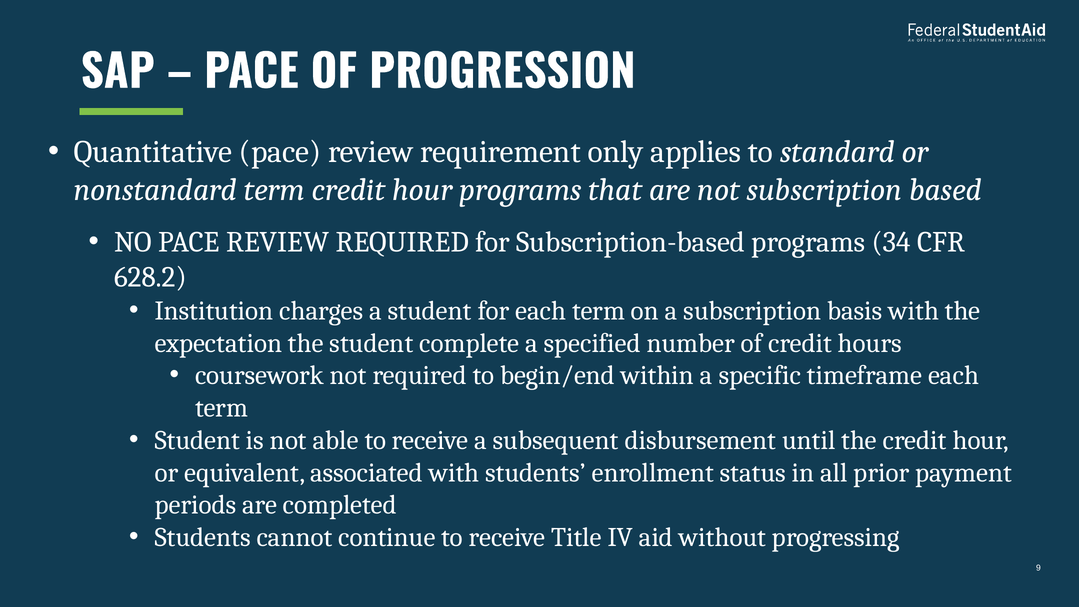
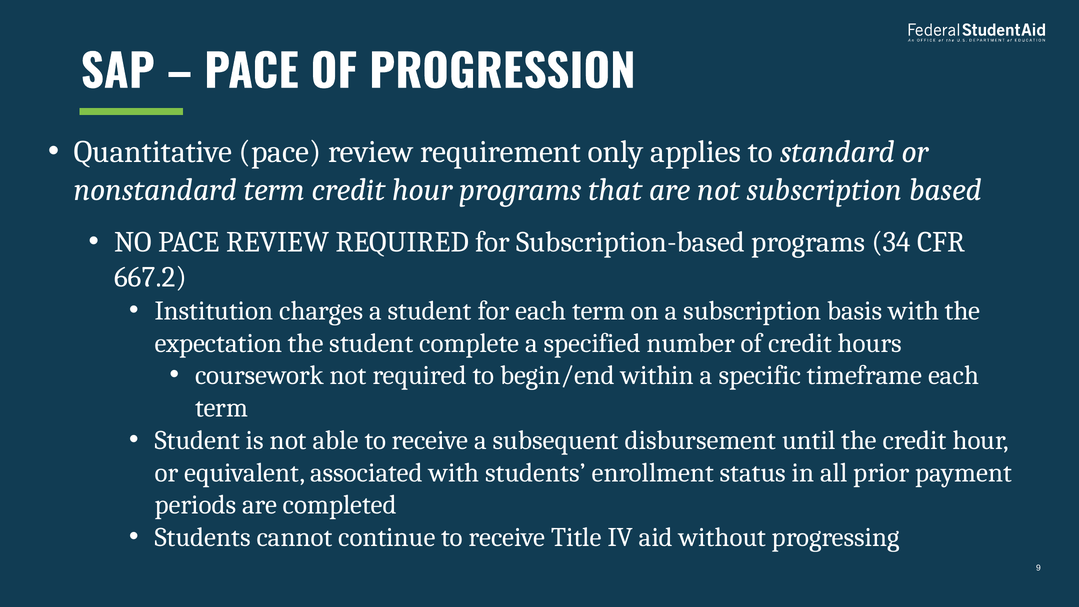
628.2: 628.2 -> 667.2 (150, 277)
